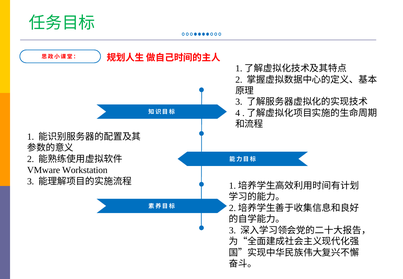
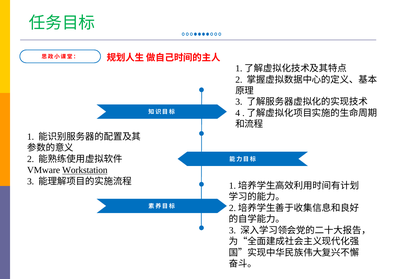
Workstation underline: none -> present (85, 170)
